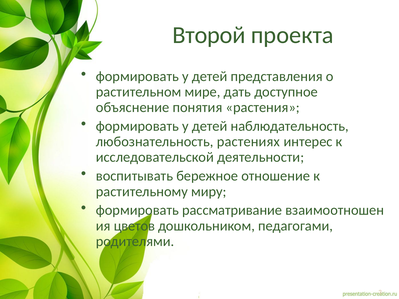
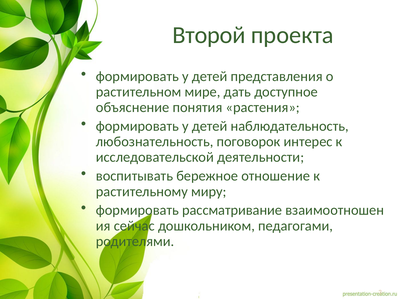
растениях: растениях -> поговорок (248, 142)
цветов: цветов -> сейчас (134, 226)
